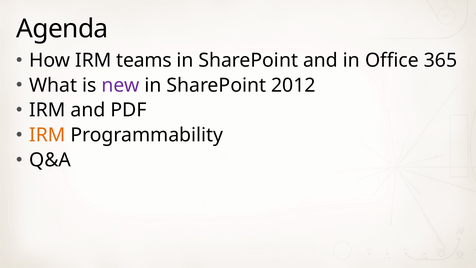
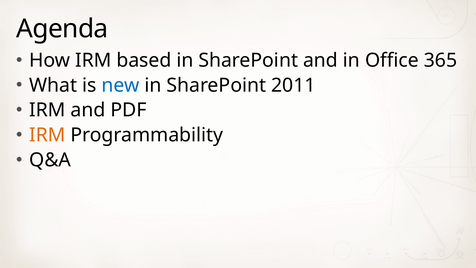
teams: teams -> based (144, 60)
new colour: purple -> blue (121, 85)
2012: 2012 -> 2011 (293, 85)
